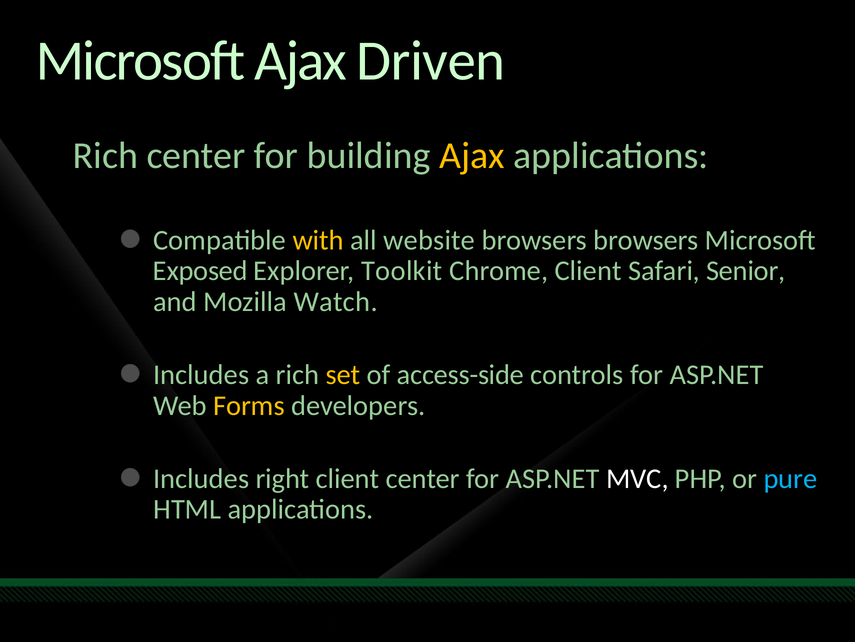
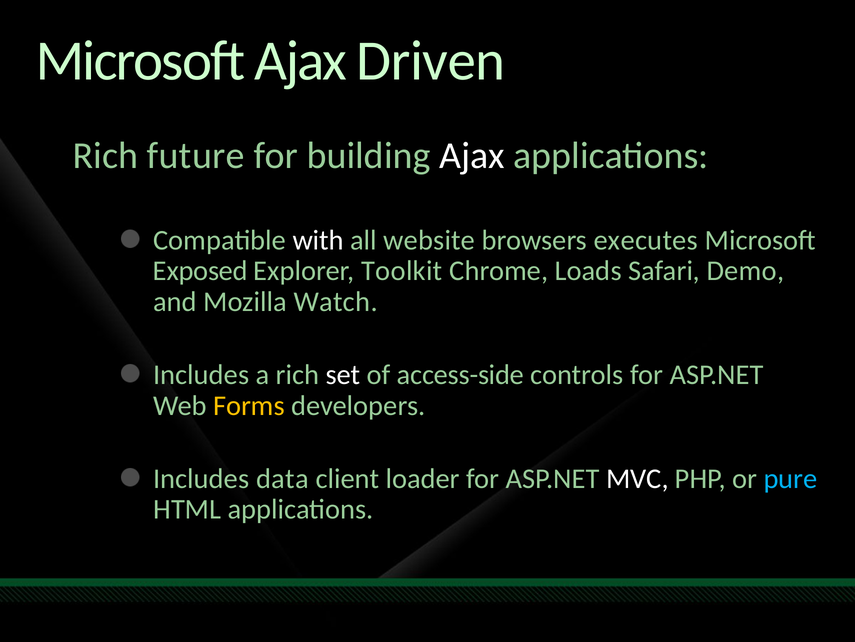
Rich center: center -> future (196, 156)
Ajax colour: yellow -> white (472, 156)
with colour: yellow -> white (318, 240)
browsers browsers: browsers -> executes (646, 240)
Chrome Client: Client -> Loads (588, 271)
Senior: Senior -> Demo (745, 271)
set colour: yellow -> white (343, 374)
right: right -> data (282, 478)
client center: center -> loader (423, 478)
